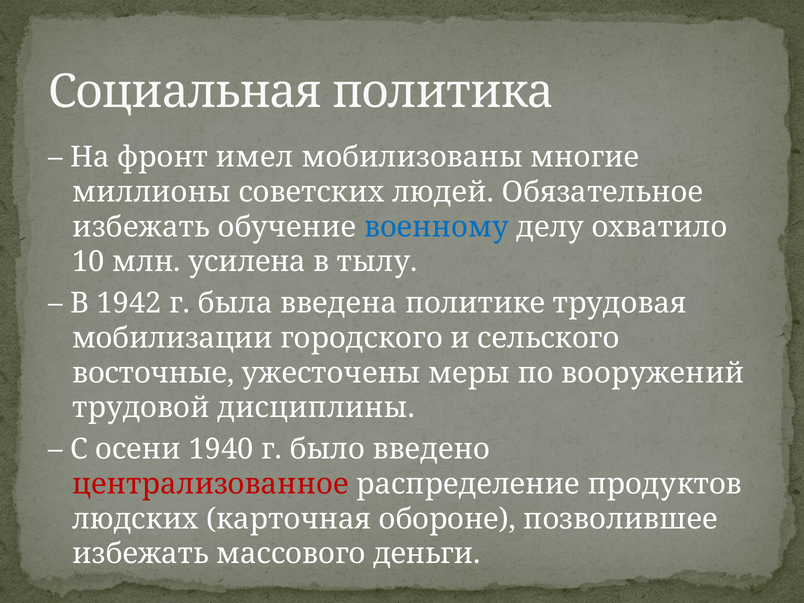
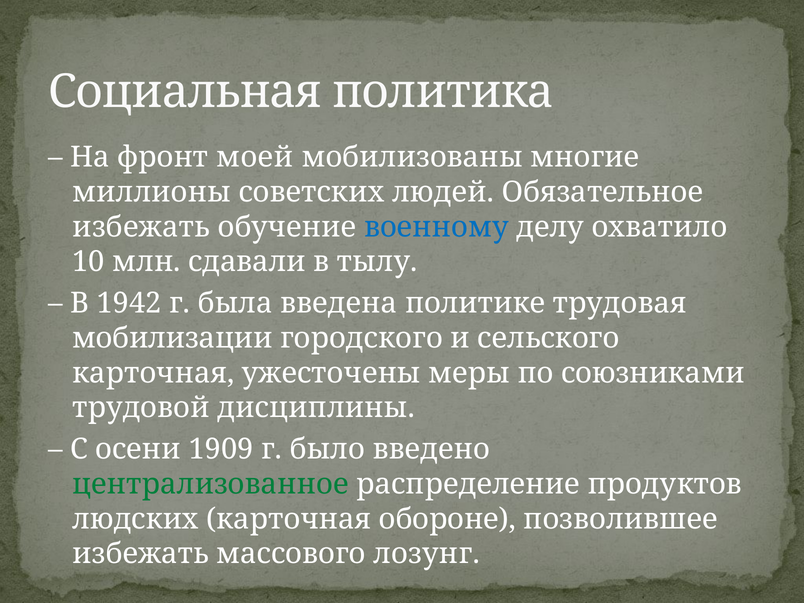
имел: имел -> моей (255, 157)
усилена: усилена -> сдавали (247, 262)
восточные: восточные -> карточная (153, 373)
вооружений: вооружений -> союзниками (653, 373)
1940: 1940 -> 1909 (221, 449)
централизованное colour: red -> green (210, 484)
деньги: деньги -> лозунг (427, 554)
